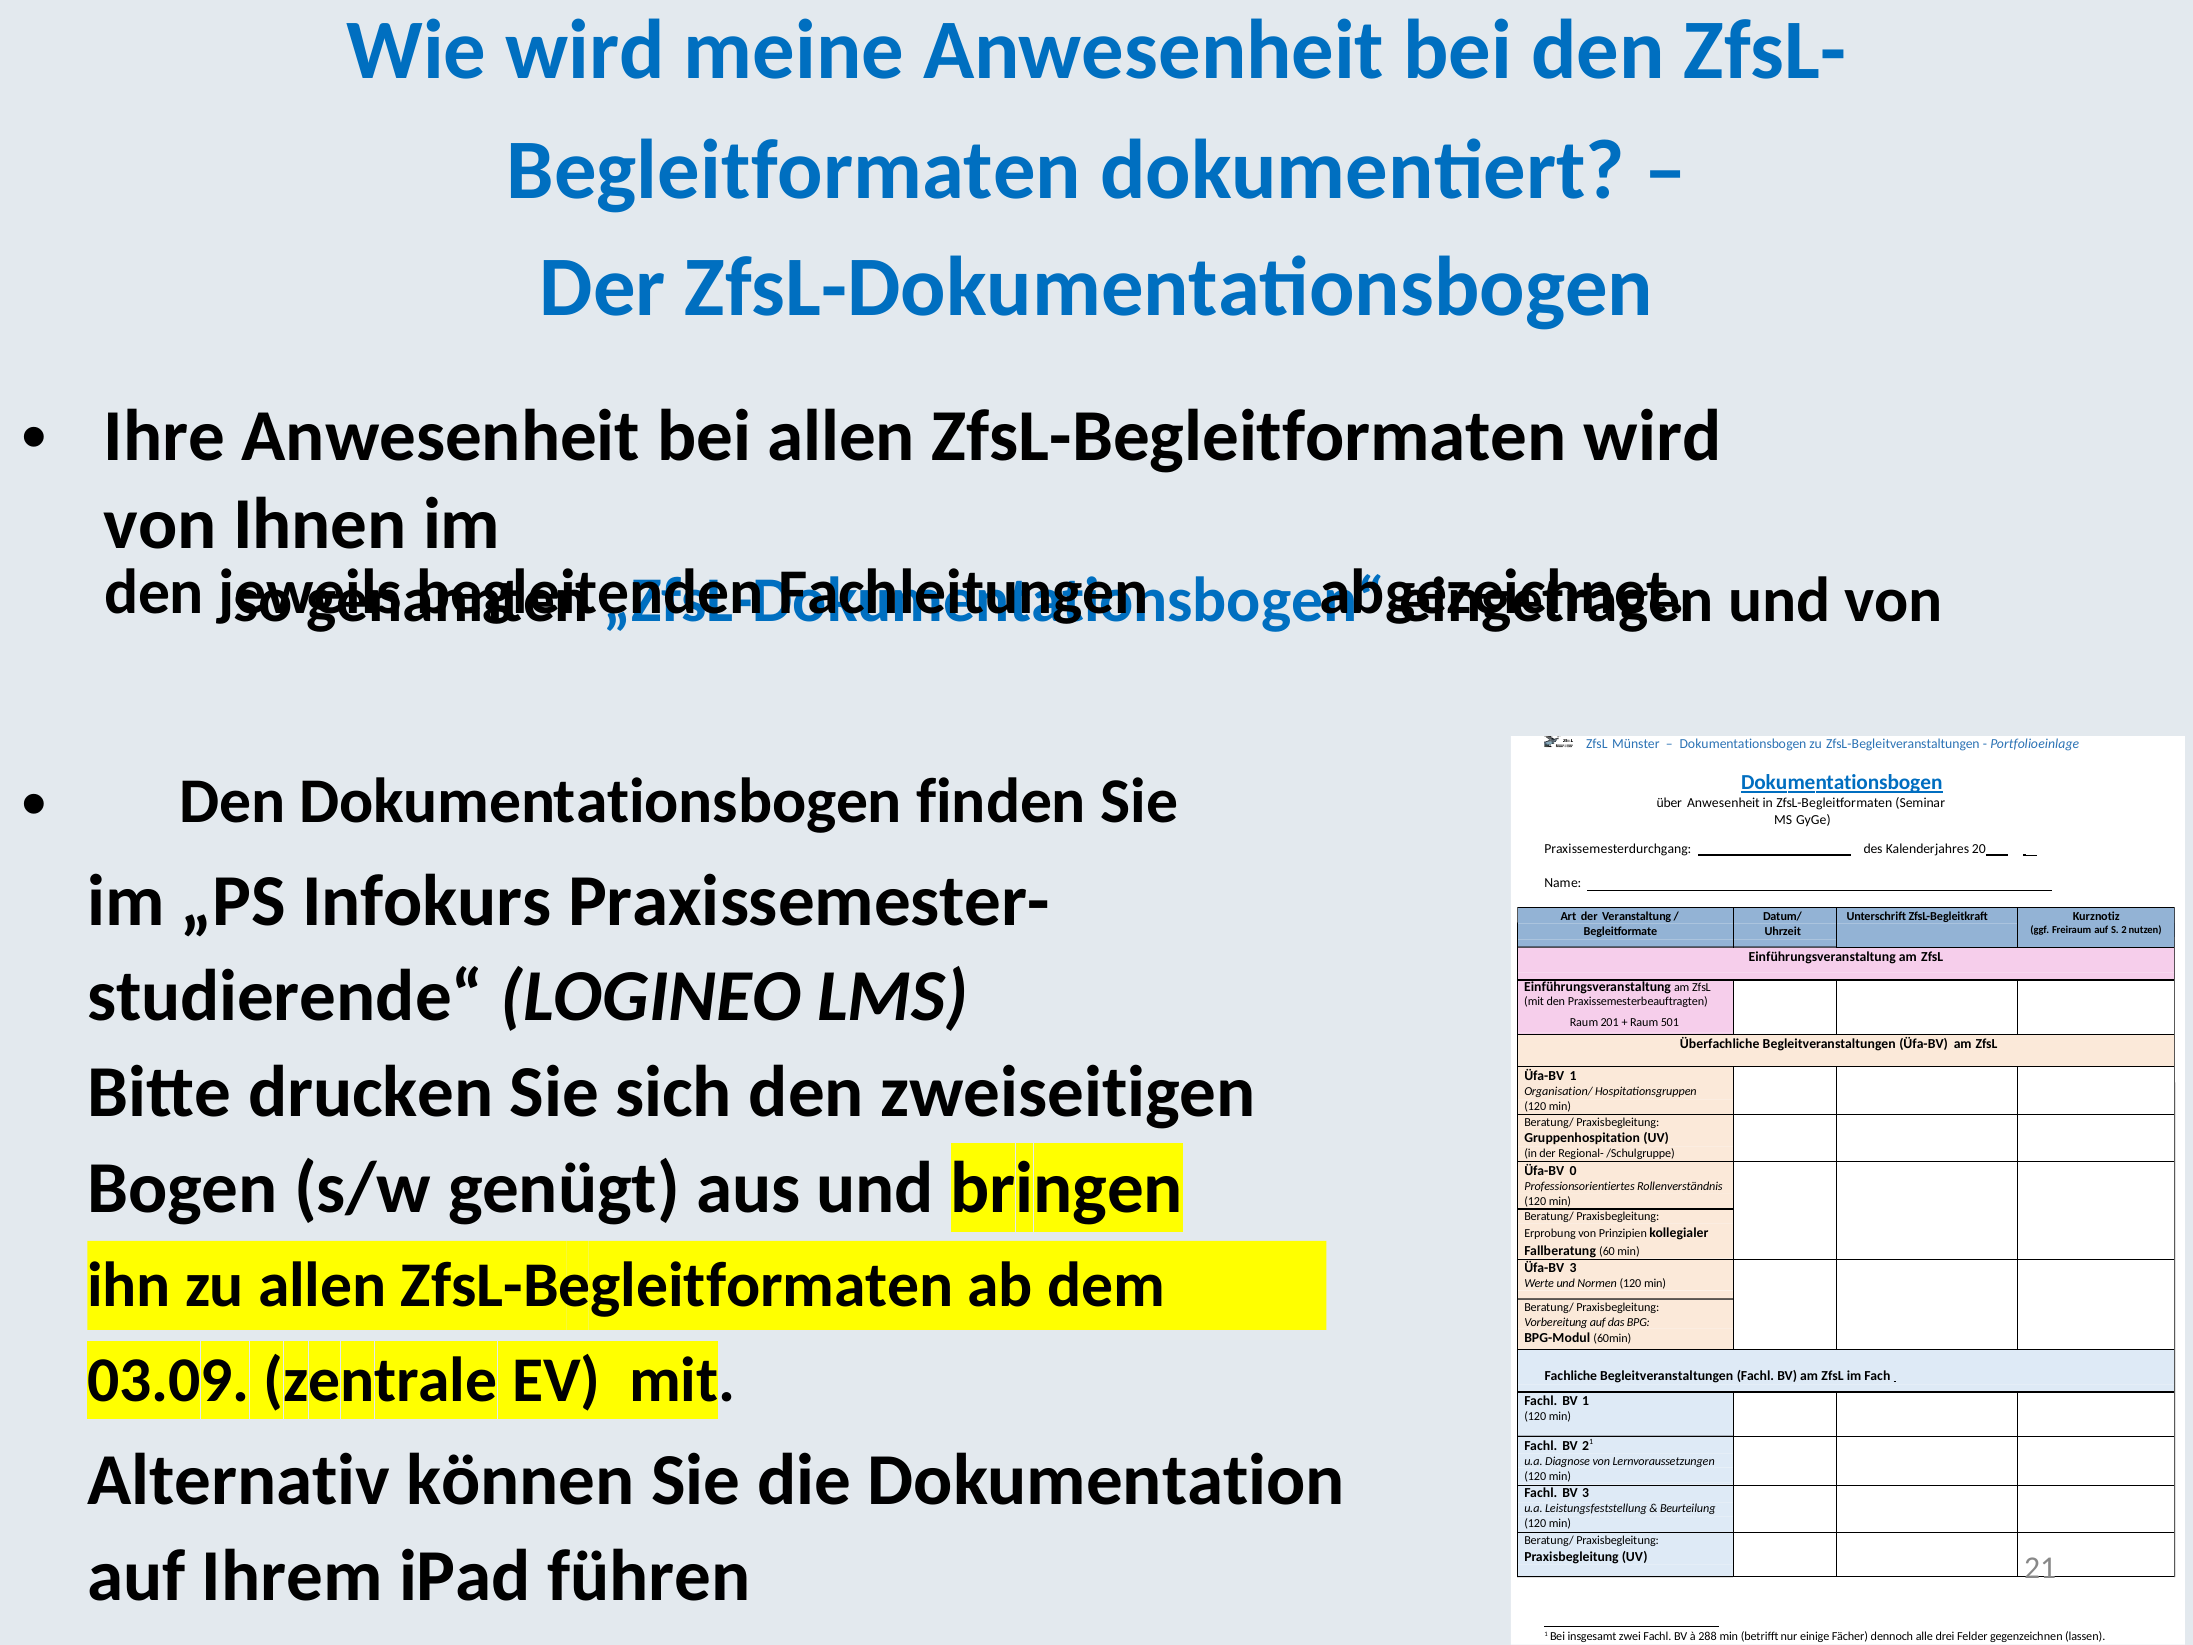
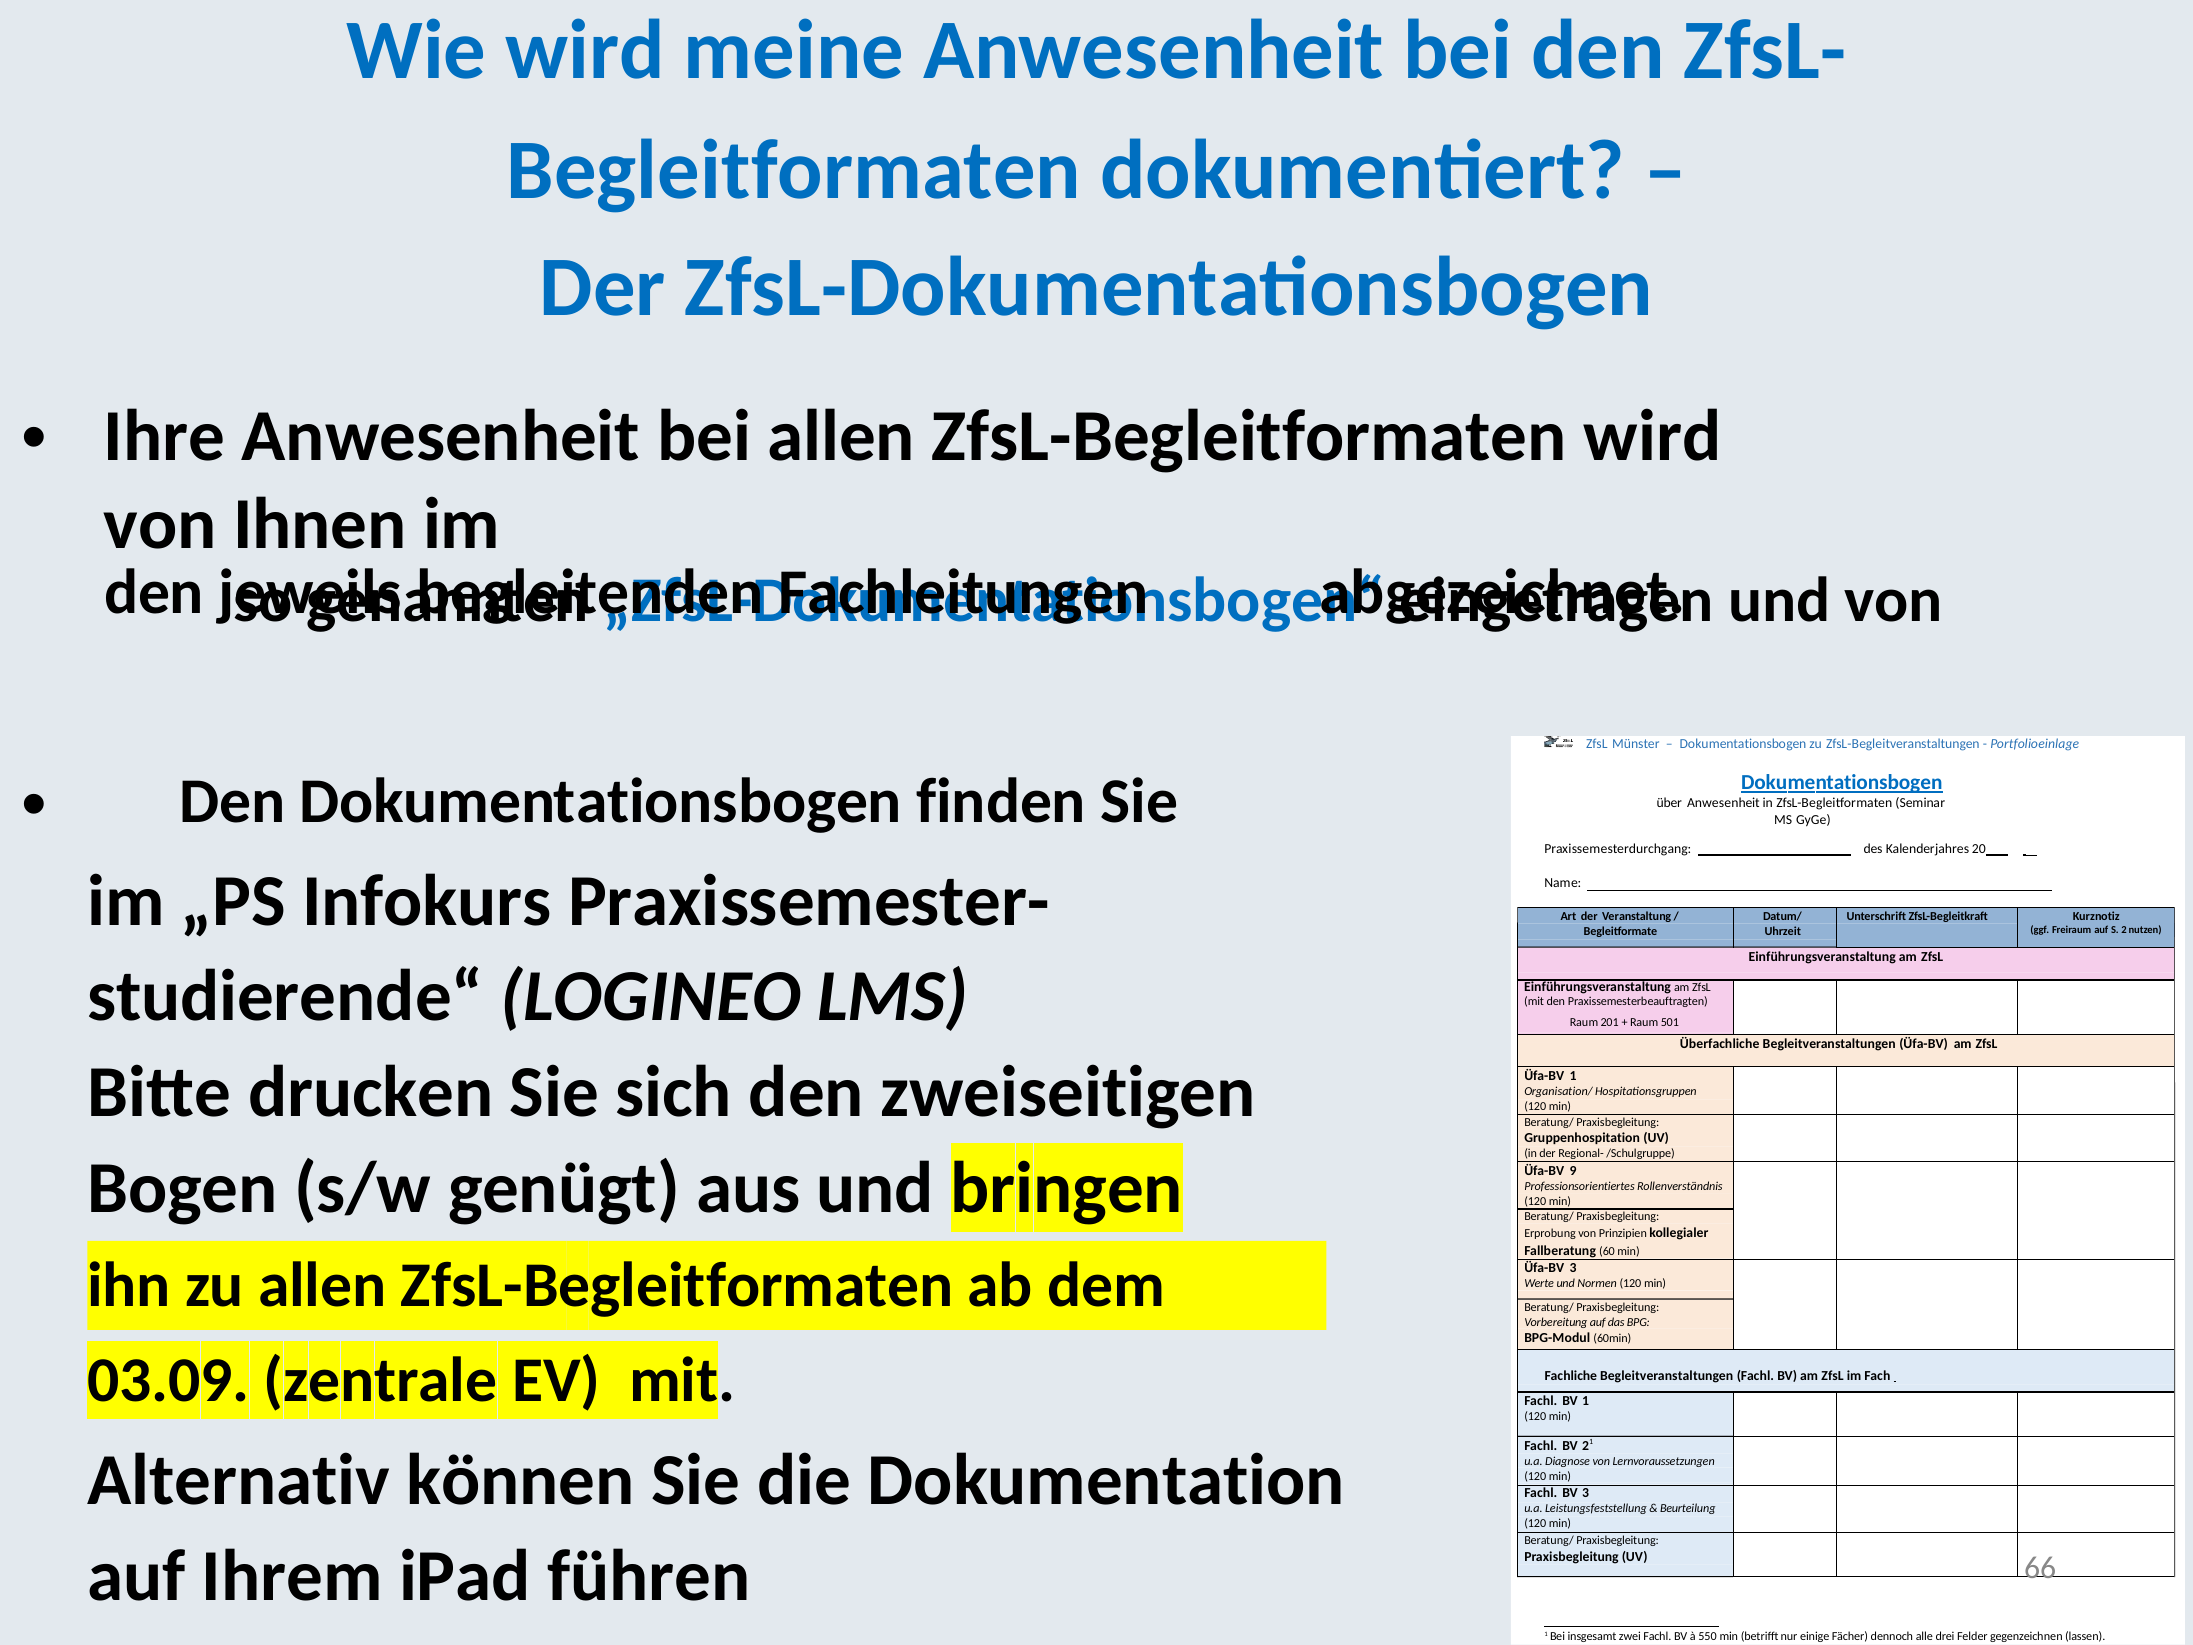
0: 0 -> 9 (1573, 1171)
führen 21: 21 -> 66 (2040, 1568)
288: 288 -> 550 (1708, 1637)
